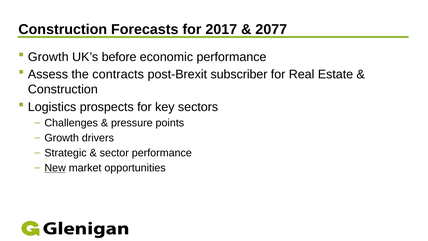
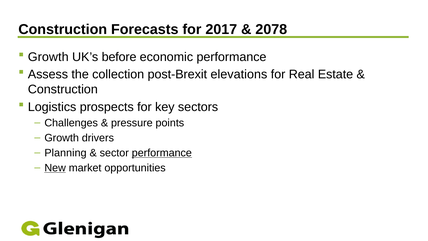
2077: 2077 -> 2078 (271, 29)
contracts: contracts -> collection (118, 74)
subscriber: subscriber -> elevations (239, 74)
Strategic: Strategic -> Planning (66, 153)
performance underline: none -> present (162, 153)
